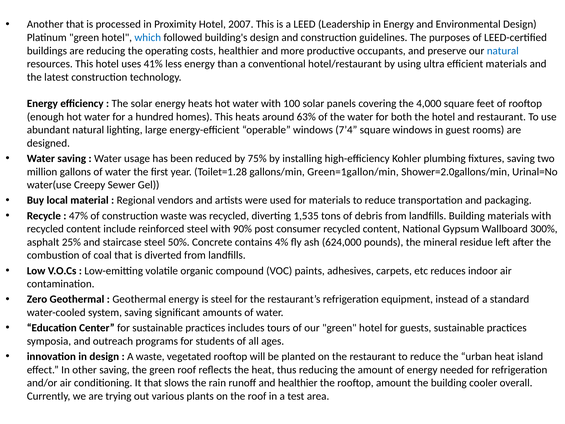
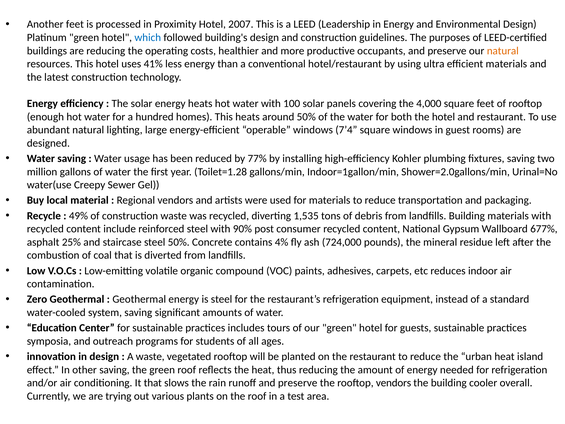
Another that: that -> feet (75, 24)
natural colour: blue -> orange (503, 51)
around 63%: 63% -> 50% (306, 117)
75%: 75% -> 77% (257, 158)
Green=1gallon/min: Green=1gallon/min -> Indoor=1gallon/min (353, 172)
47%: 47% -> 49% (78, 216)
300%: 300% -> 677% (544, 229)
624,000: 624,000 -> 724,000 (342, 242)
runoff and healthier: healthier -> preserve (298, 383)
rooftop amount: amount -> vendors (394, 383)
